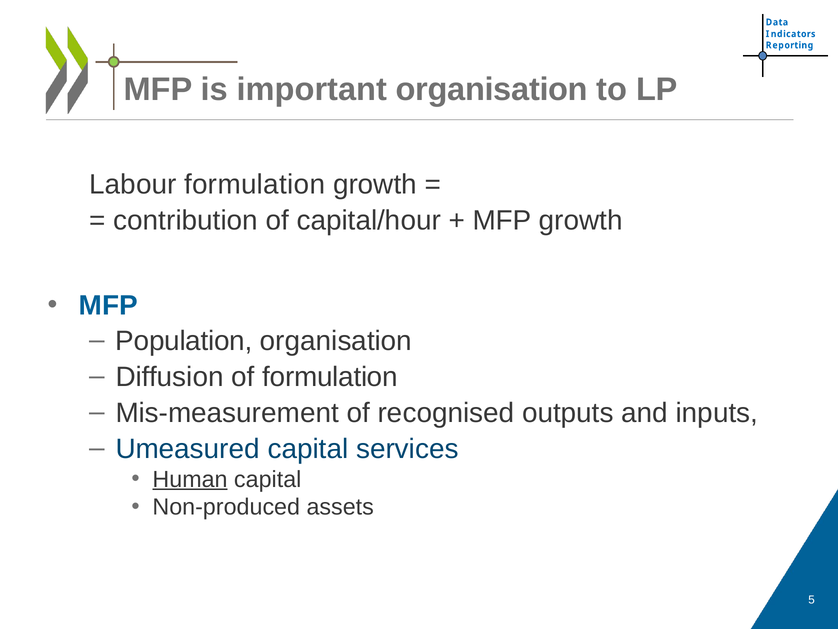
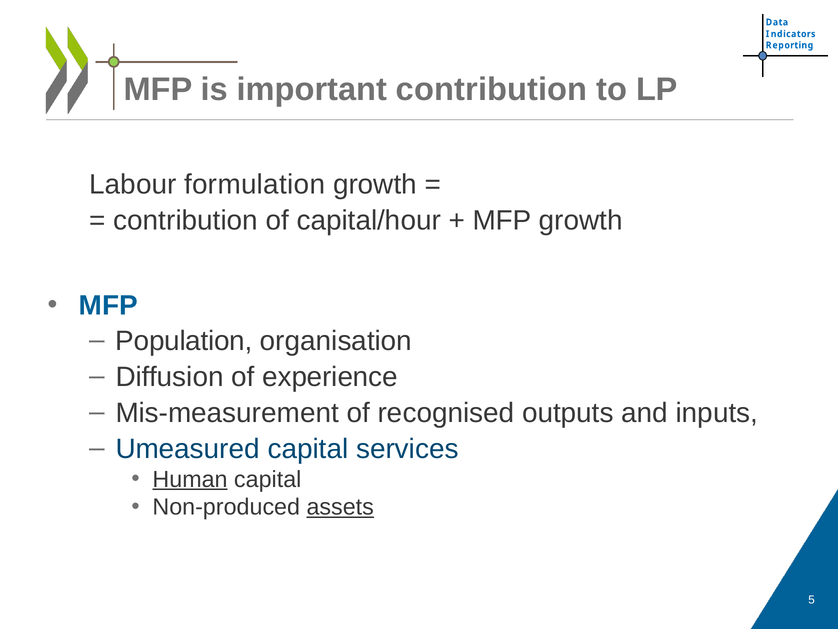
important organisation: organisation -> contribution (492, 90)
of formulation: formulation -> experience (330, 377)
assets underline: none -> present (340, 507)
